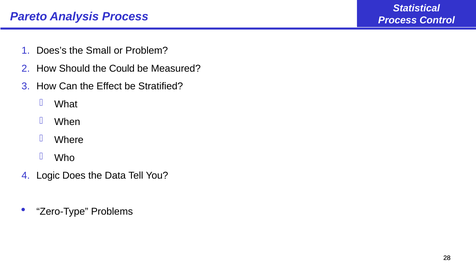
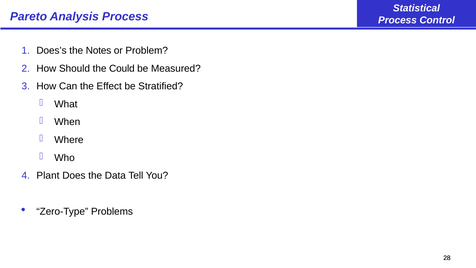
Small: Small -> Notes (99, 50)
Logic: Logic -> Plant (48, 176)
